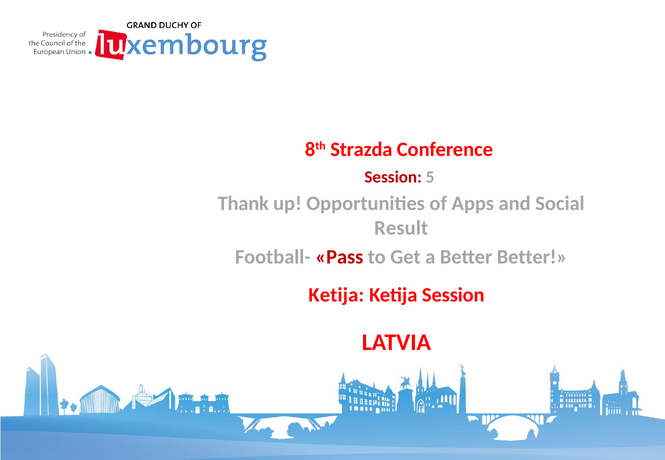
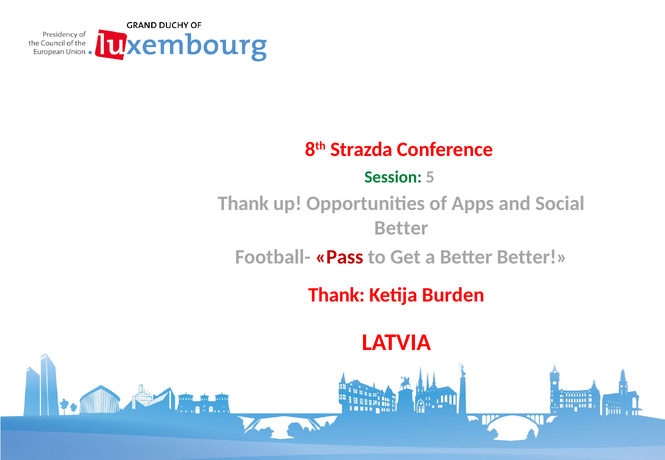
Session colour: red -> green (393, 177)
Result: Result -> Better (401, 228)
Ketija: Ketija -> Thank (336, 295)
Ketija Session: Session -> Burden (453, 295)
